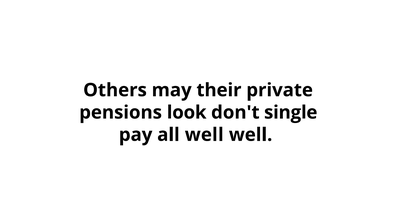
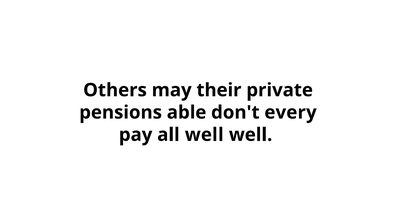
look: look -> able (187, 112)
single: single -> every (291, 112)
